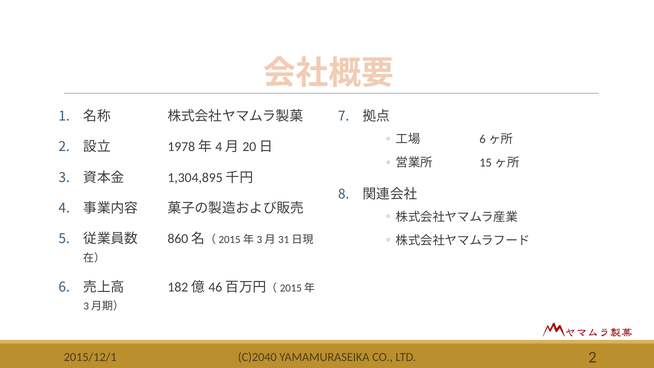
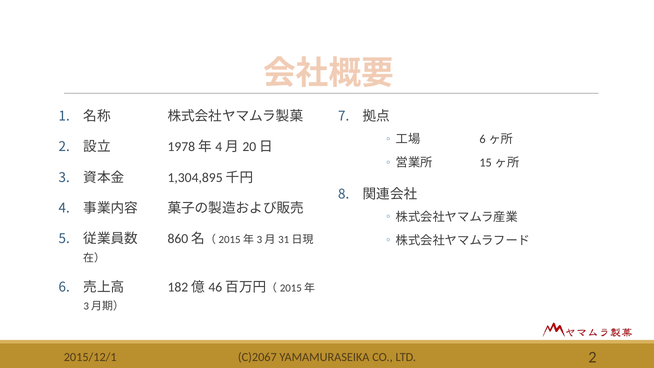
C)2040: C)2040 -> C)2067 (257, 357)
